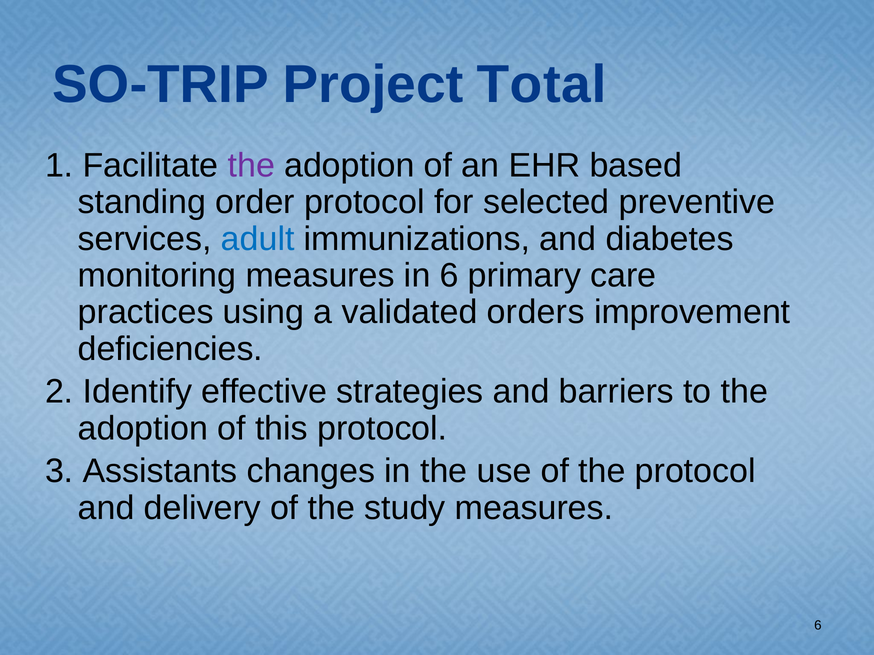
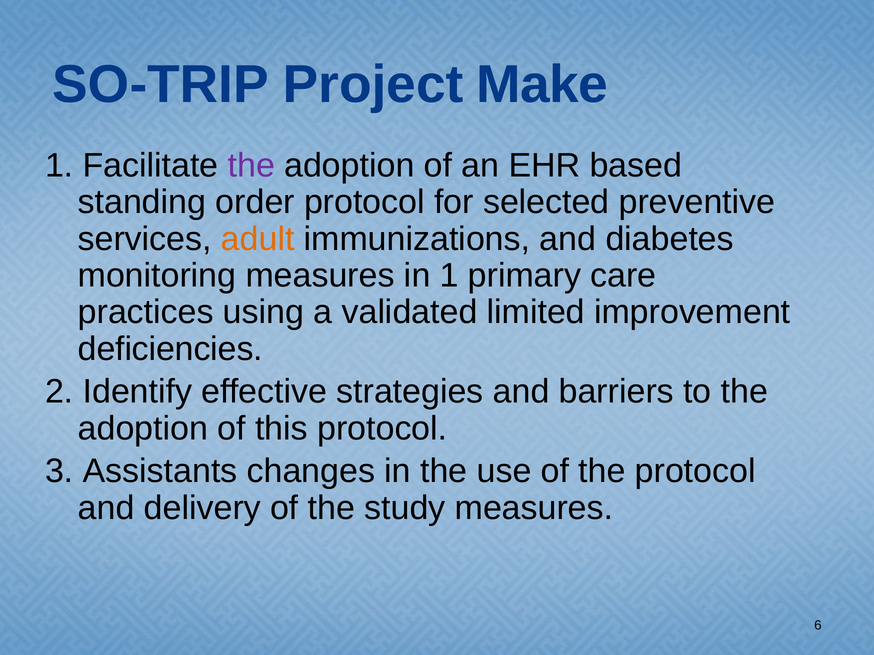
Total: Total -> Make (542, 85)
adult colour: blue -> orange (258, 239)
in 6: 6 -> 1 (449, 276)
orders: orders -> limited (536, 312)
